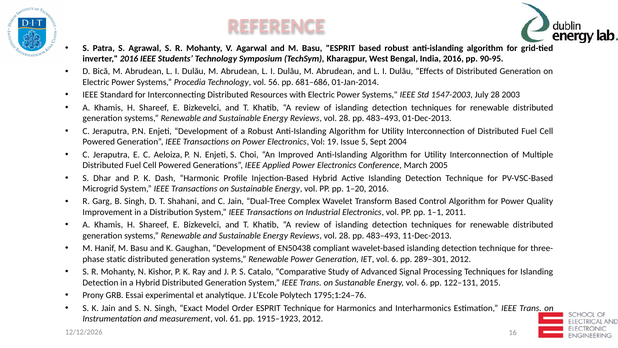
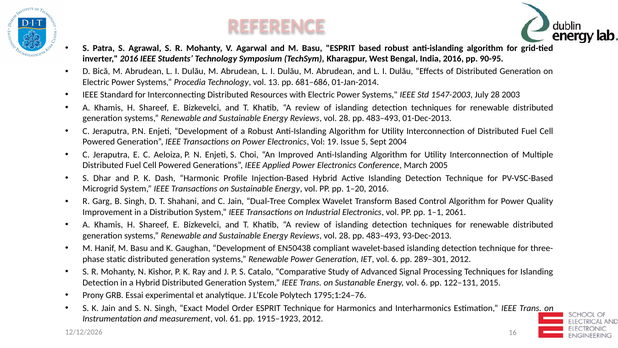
56: 56 -> 13 (274, 82)
2011: 2011 -> 2061 (456, 212)
11-Dec-2013: 11-Dec-2013 -> 93-Dec-2013 (427, 236)
